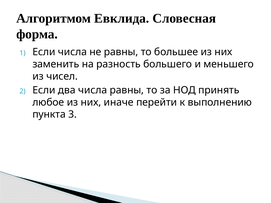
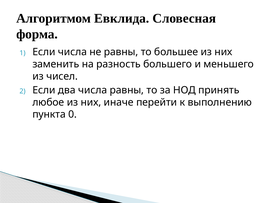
3: 3 -> 0 (73, 115)
